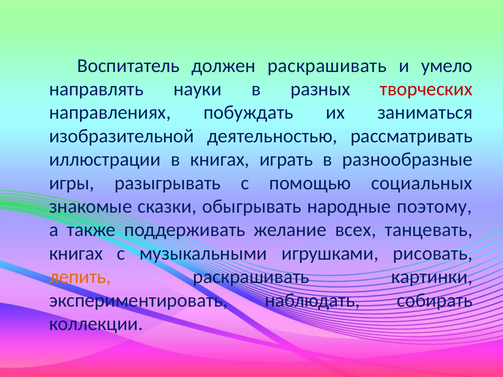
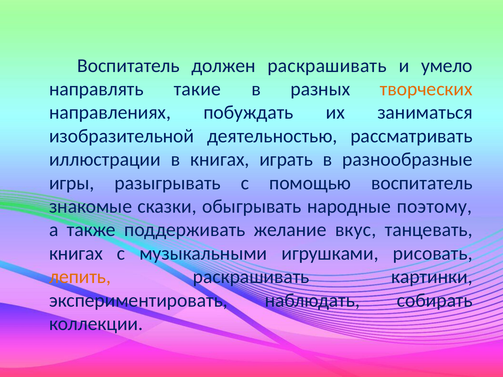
науки: науки -> такие (197, 89)
творческих colour: red -> orange (426, 89)
помощью социальных: социальных -> воспитатель (422, 183)
всех: всех -> вкус (356, 230)
